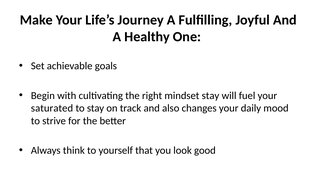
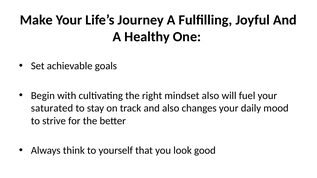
mindset stay: stay -> also (210, 96)
